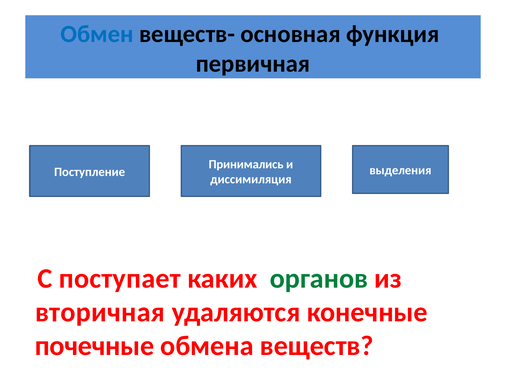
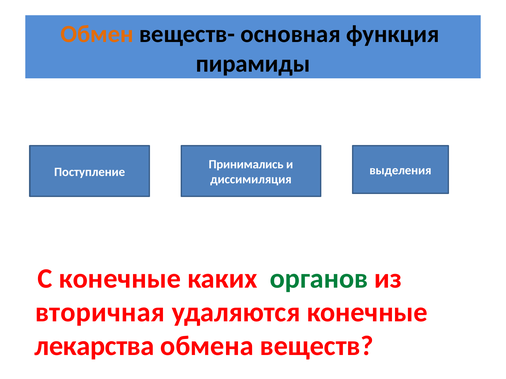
Обмен colour: blue -> orange (97, 34)
первичная: первичная -> пирамиды (253, 64)
С поступает: поступает -> конечные (120, 279)
почечные: почечные -> лекарства (95, 346)
